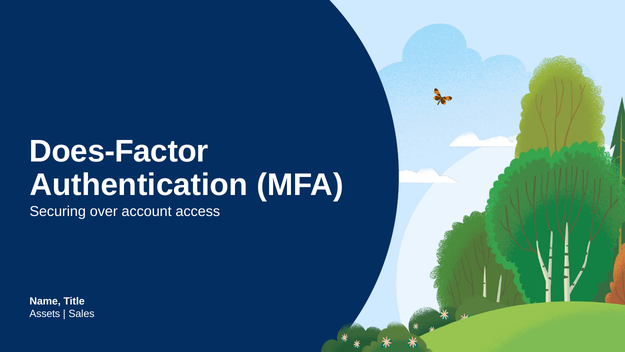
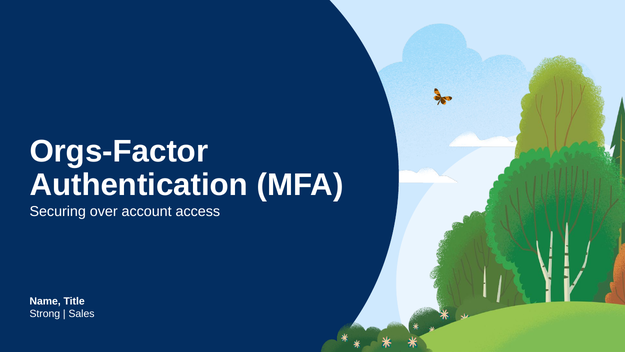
Does-Factor: Does-Factor -> Orgs-Factor (119, 151)
Assets: Assets -> Strong (45, 313)
